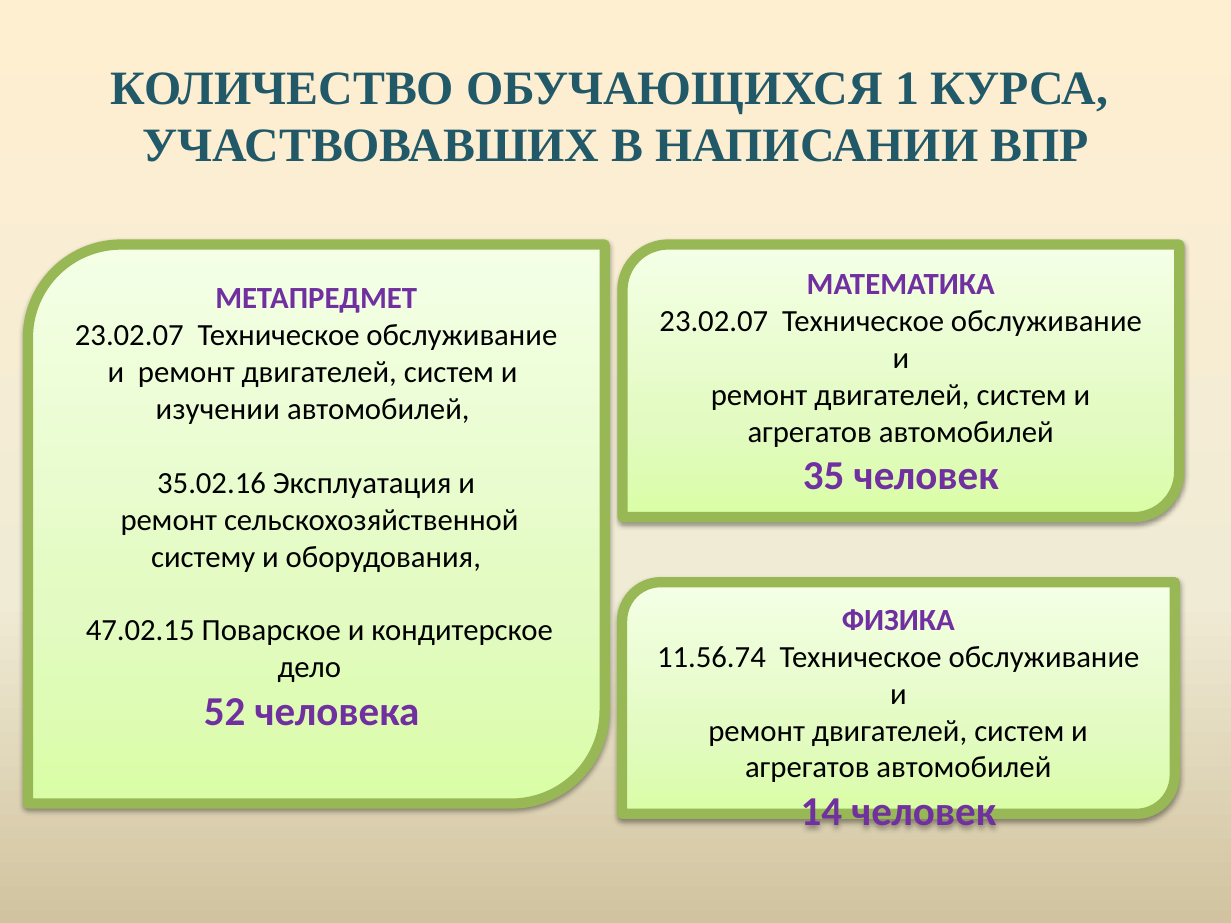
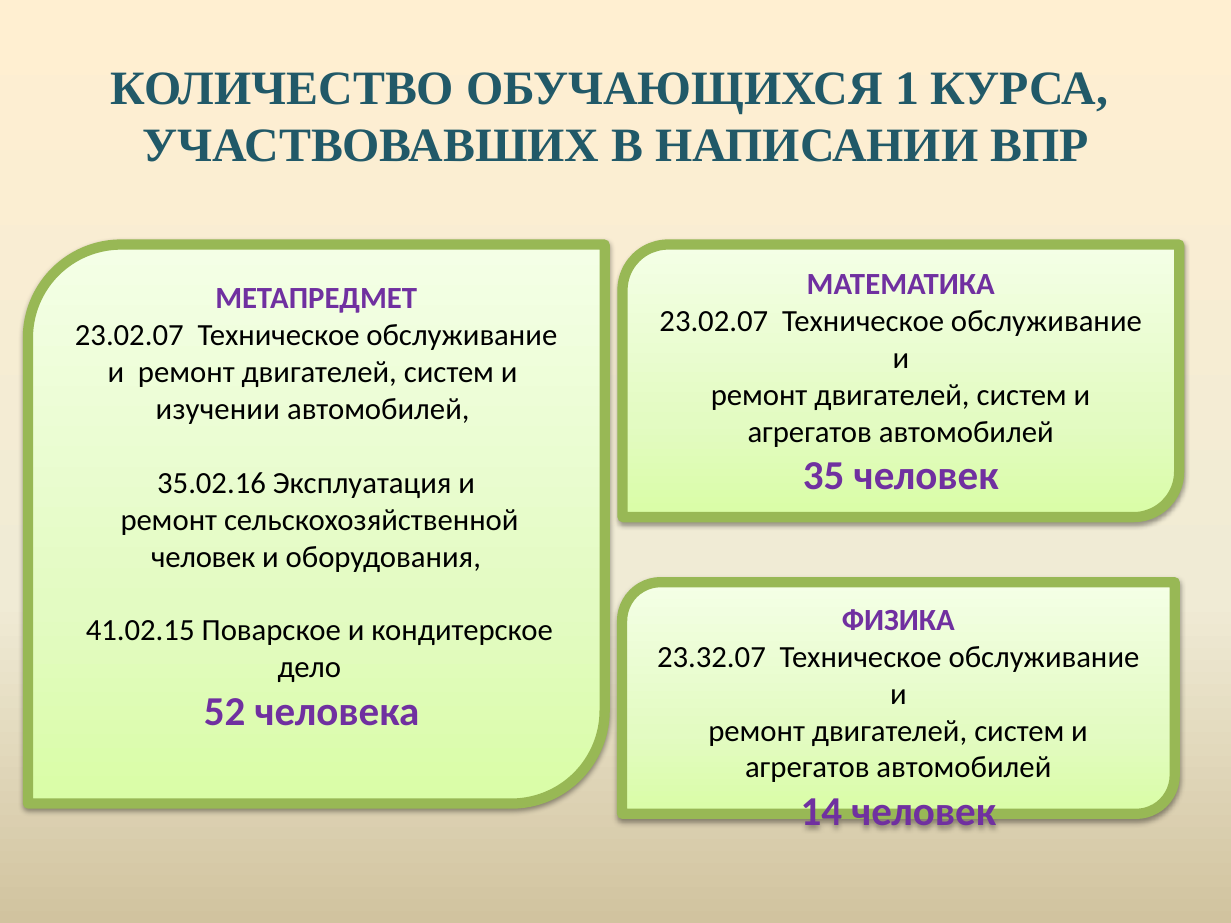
систему: систему -> человек (203, 557)
47.02.15: 47.02.15 -> 41.02.15 (140, 631)
11.56.74: 11.56.74 -> 23.32.07 (711, 657)
